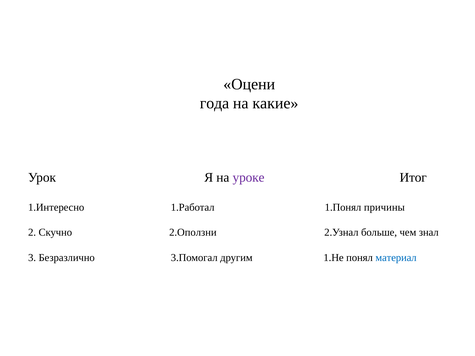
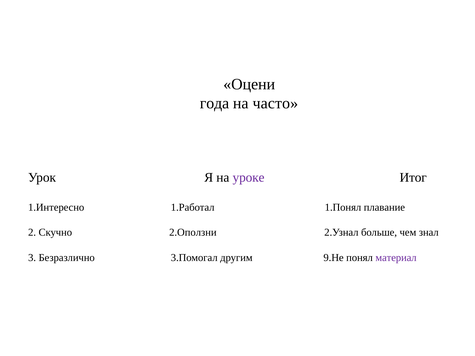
какие: какие -> часто (275, 103)
причины: причины -> плавание (384, 207)
1.Не: 1.Не -> 9.Не (334, 258)
материал colour: blue -> purple (396, 258)
